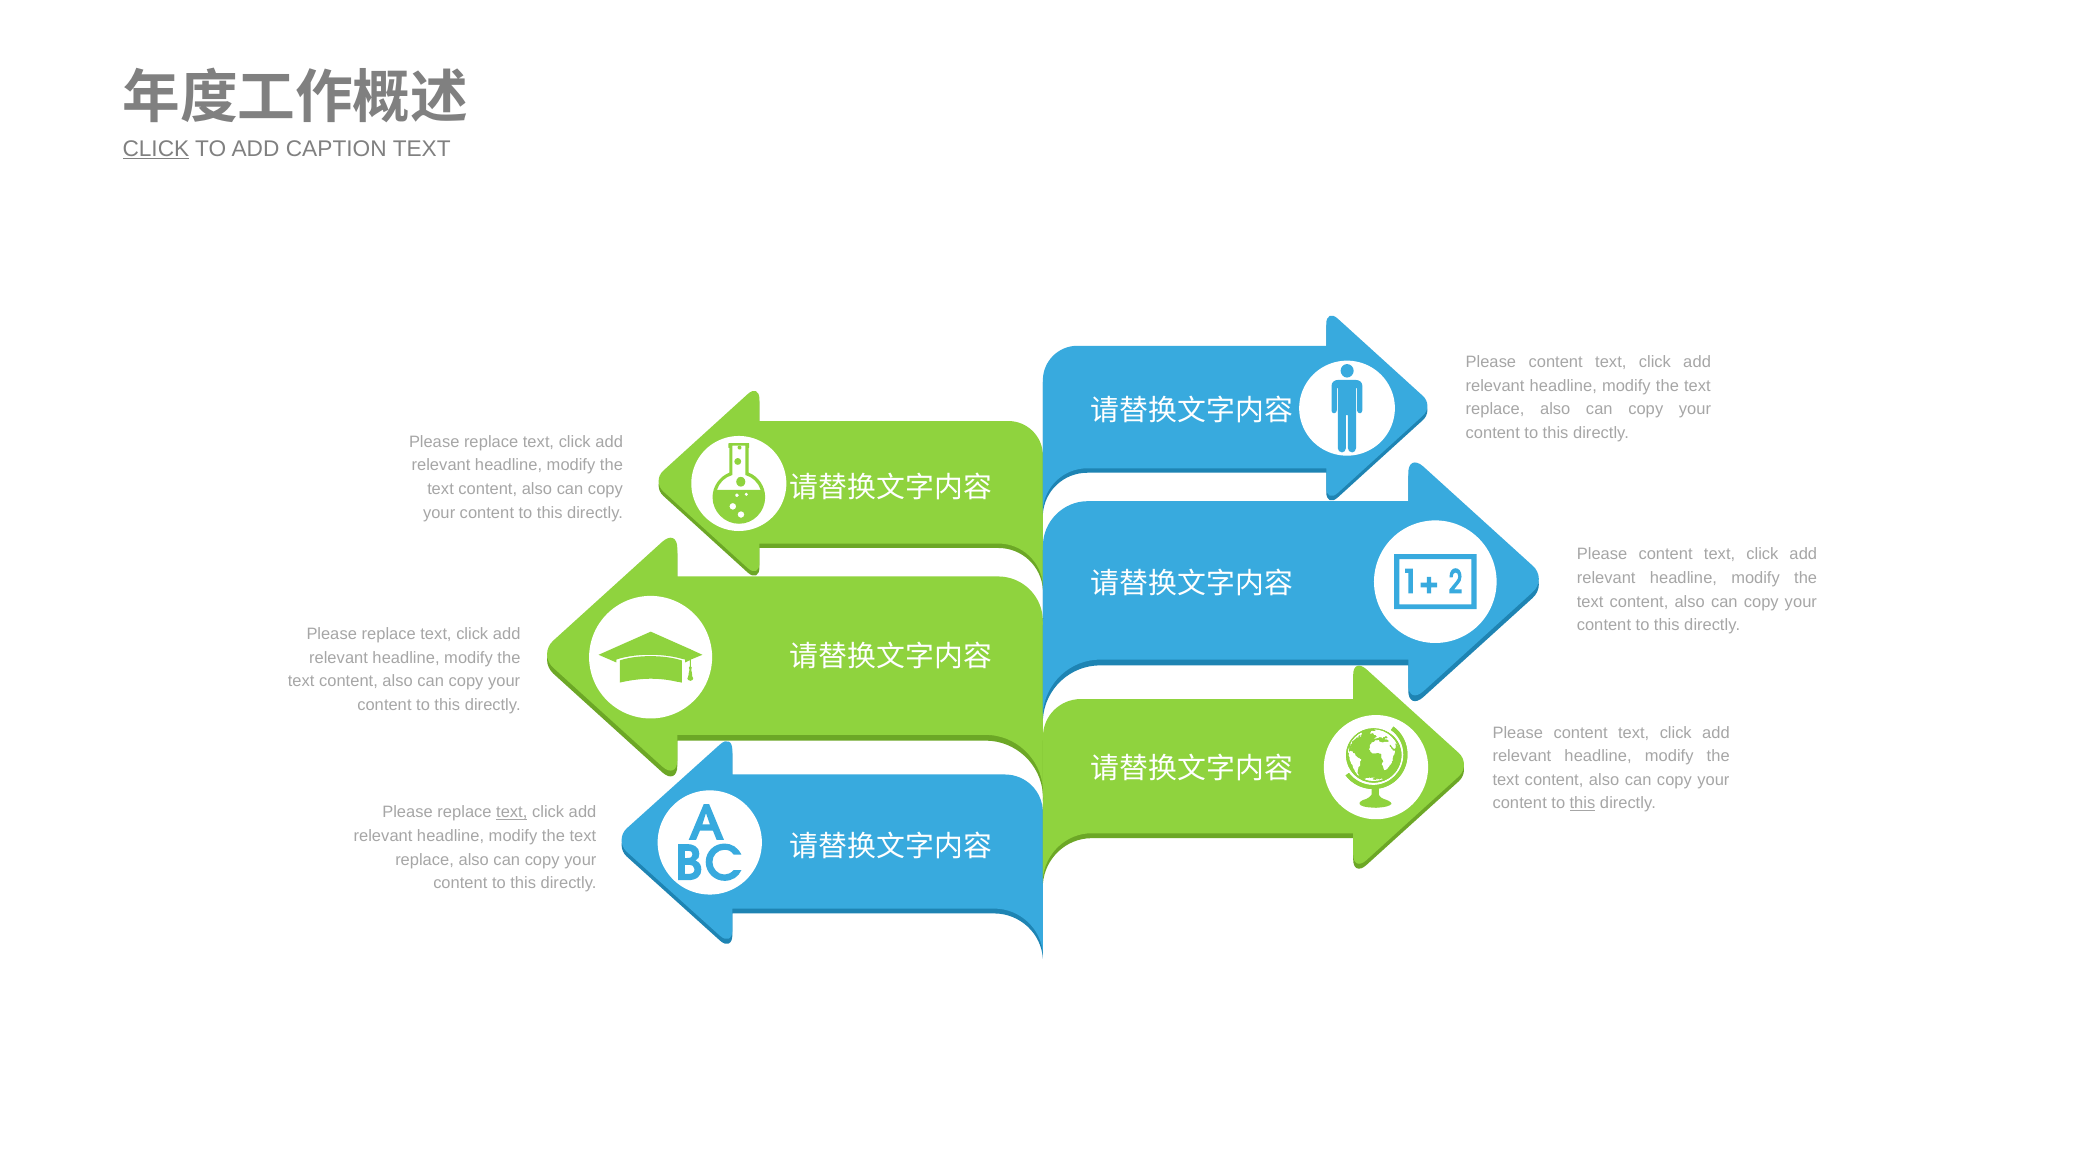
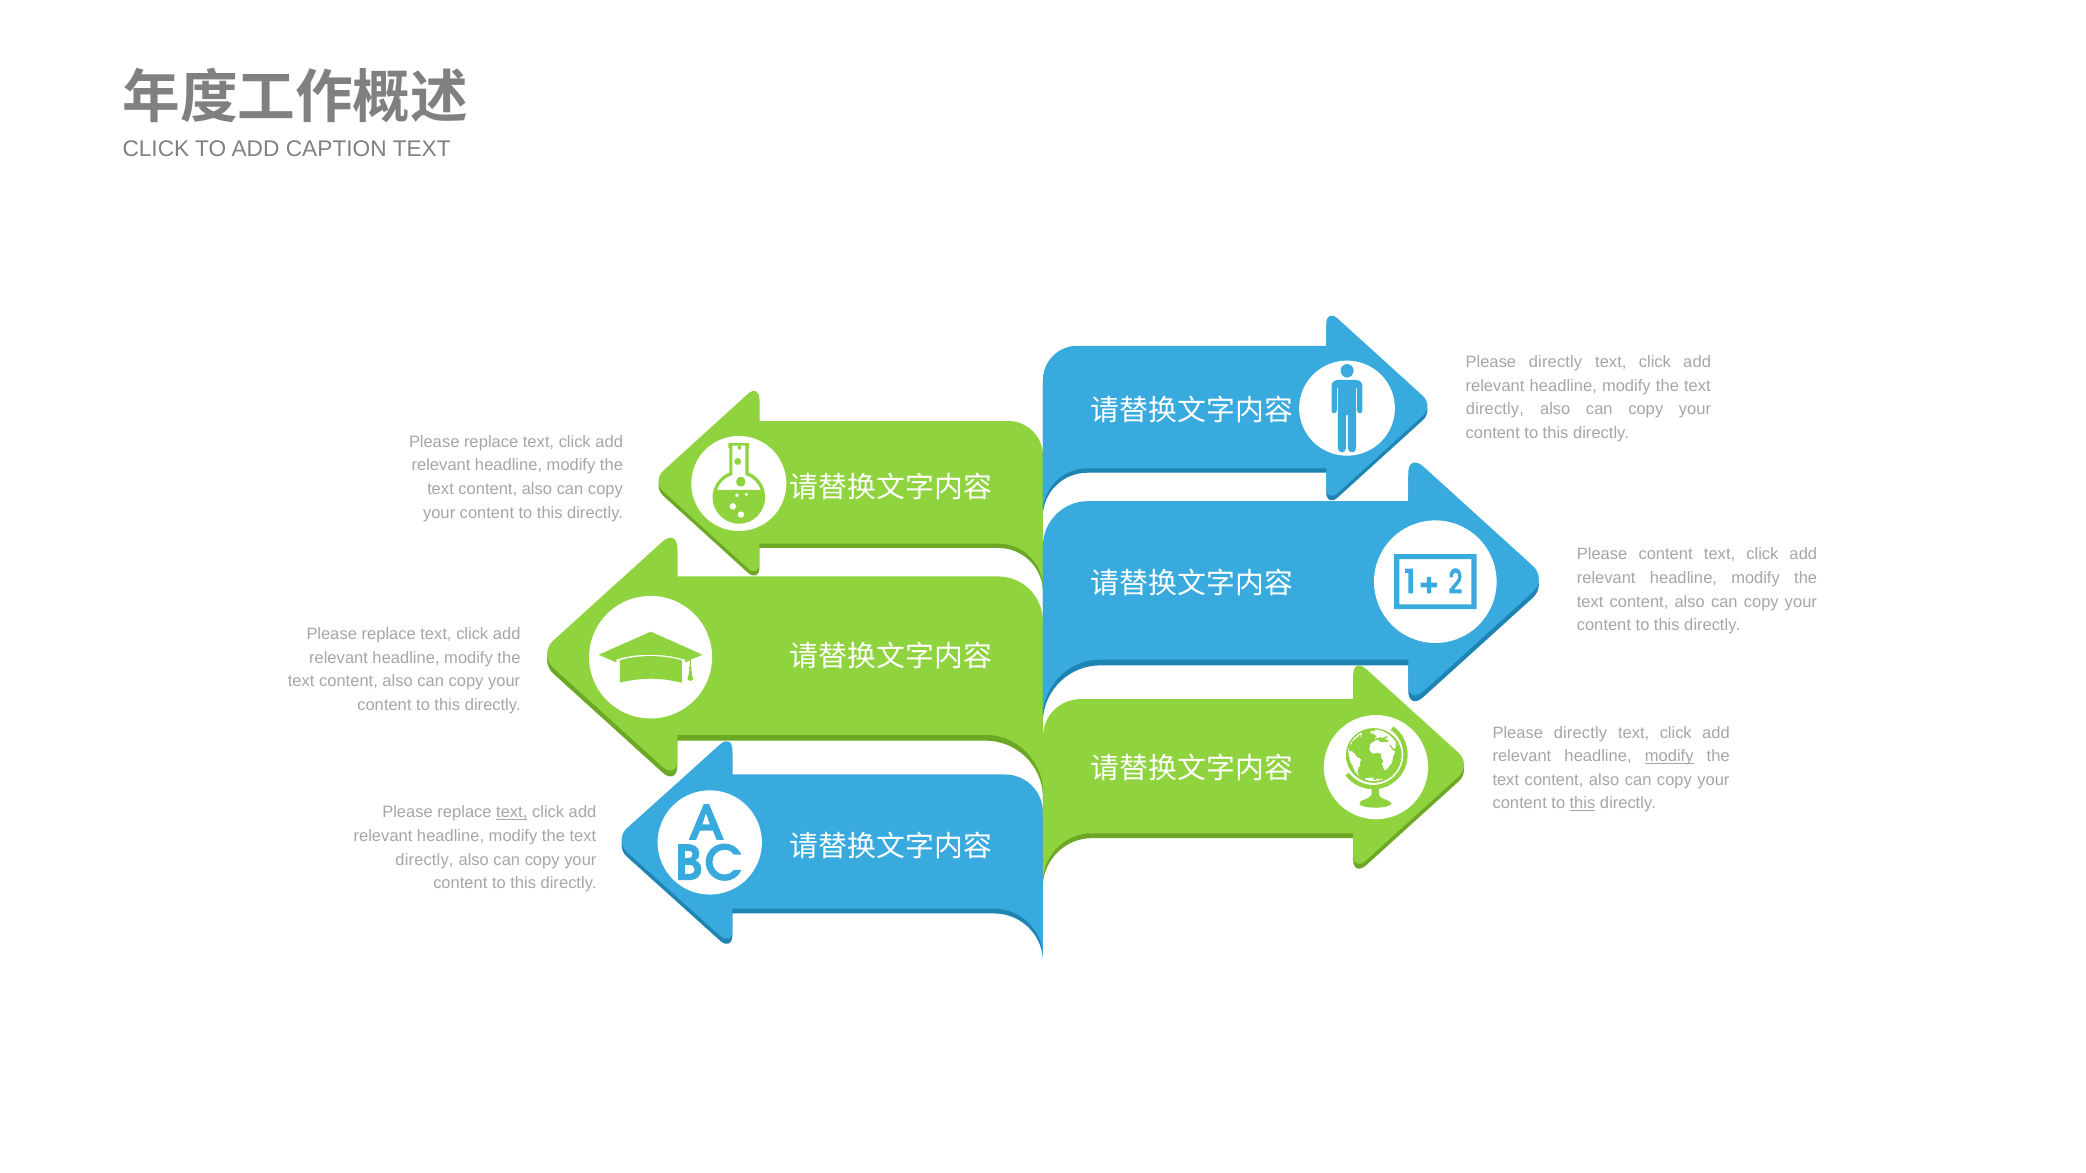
CLICK underline: present -> none (156, 149)
content: content -> directly (1556, 362)
replace: replace -> directly (1495, 409)
content: content -> directly (1580, 733)
modify underline: none -> present (1669, 756)
replace: replace -> directly (424, 860)
